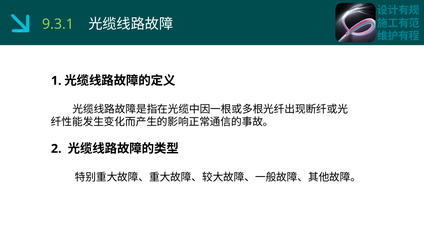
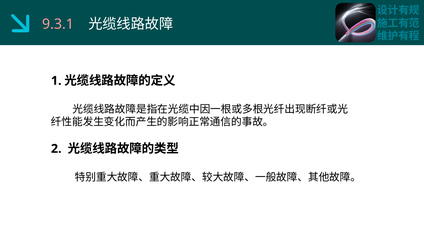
9.3.1 colour: light green -> pink (58, 24)
